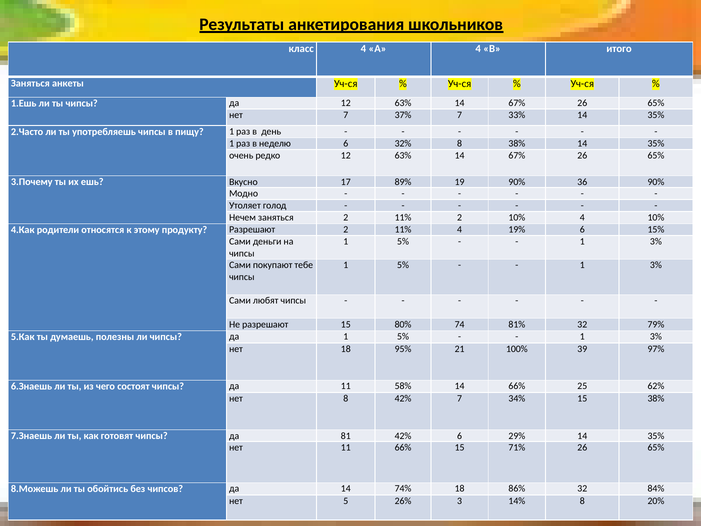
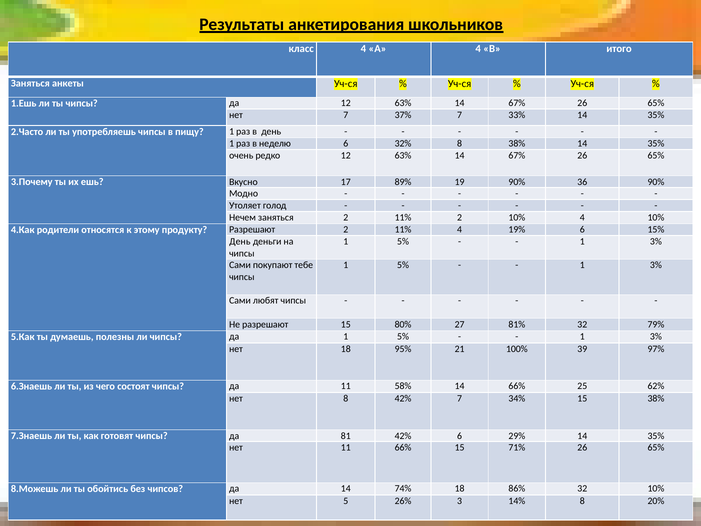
Сами: Сами -> День (240, 241)
74: 74 -> 27 (460, 324)
32 84%: 84% -> 10% (656, 488)
